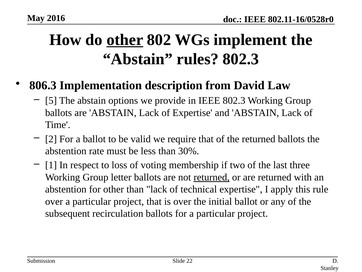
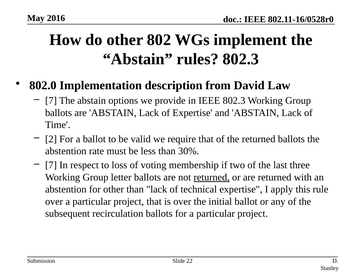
other underline: present -> none (125, 40)
806.3: 806.3 -> 802.0 (43, 85)
5: 5 -> 7 (51, 100)
1: 1 -> 7 (51, 165)
